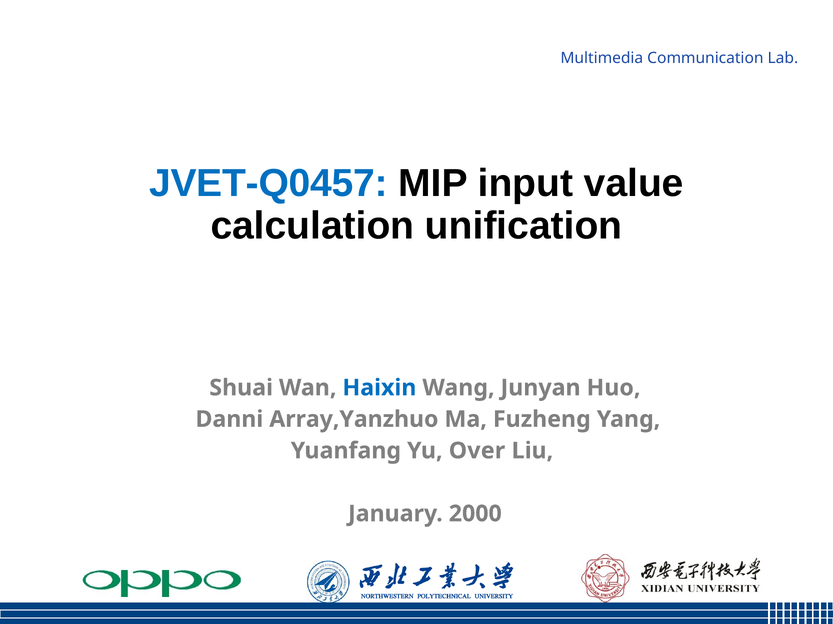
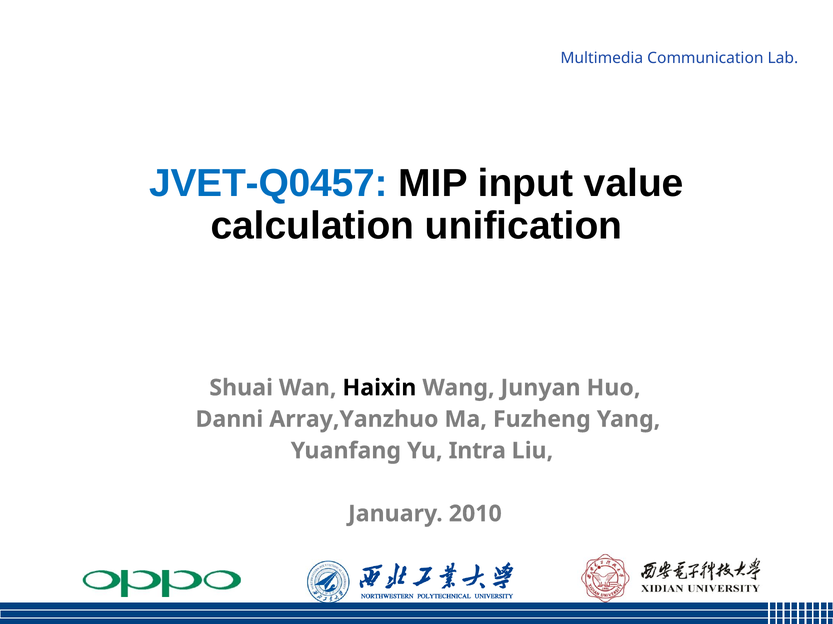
Haixin colour: blue -> black (379, 388)
Over: Over -> Intra (477, 451)
2000: 2000 -> 2010 (475, 514)
